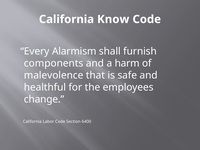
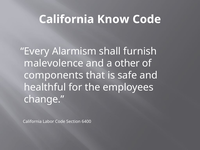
components: components -> malevolence (54, 63)
harm: harm -> other (127, 63)
malevolence: malevolence -> components (54, 75)
